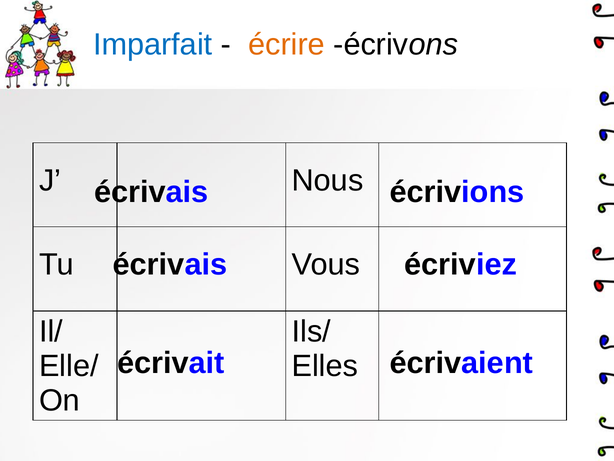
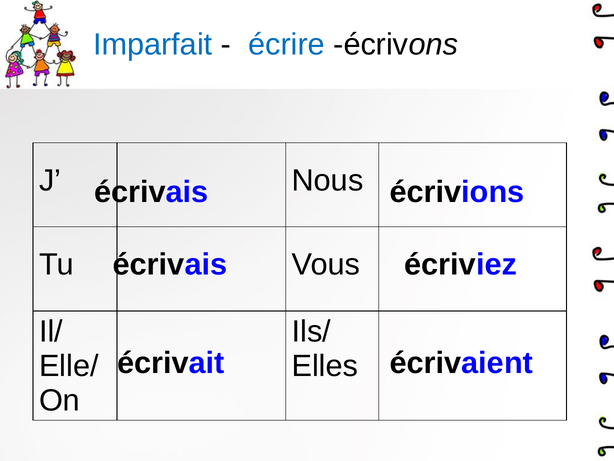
écrire colour: orange -> blue (286, 45)
